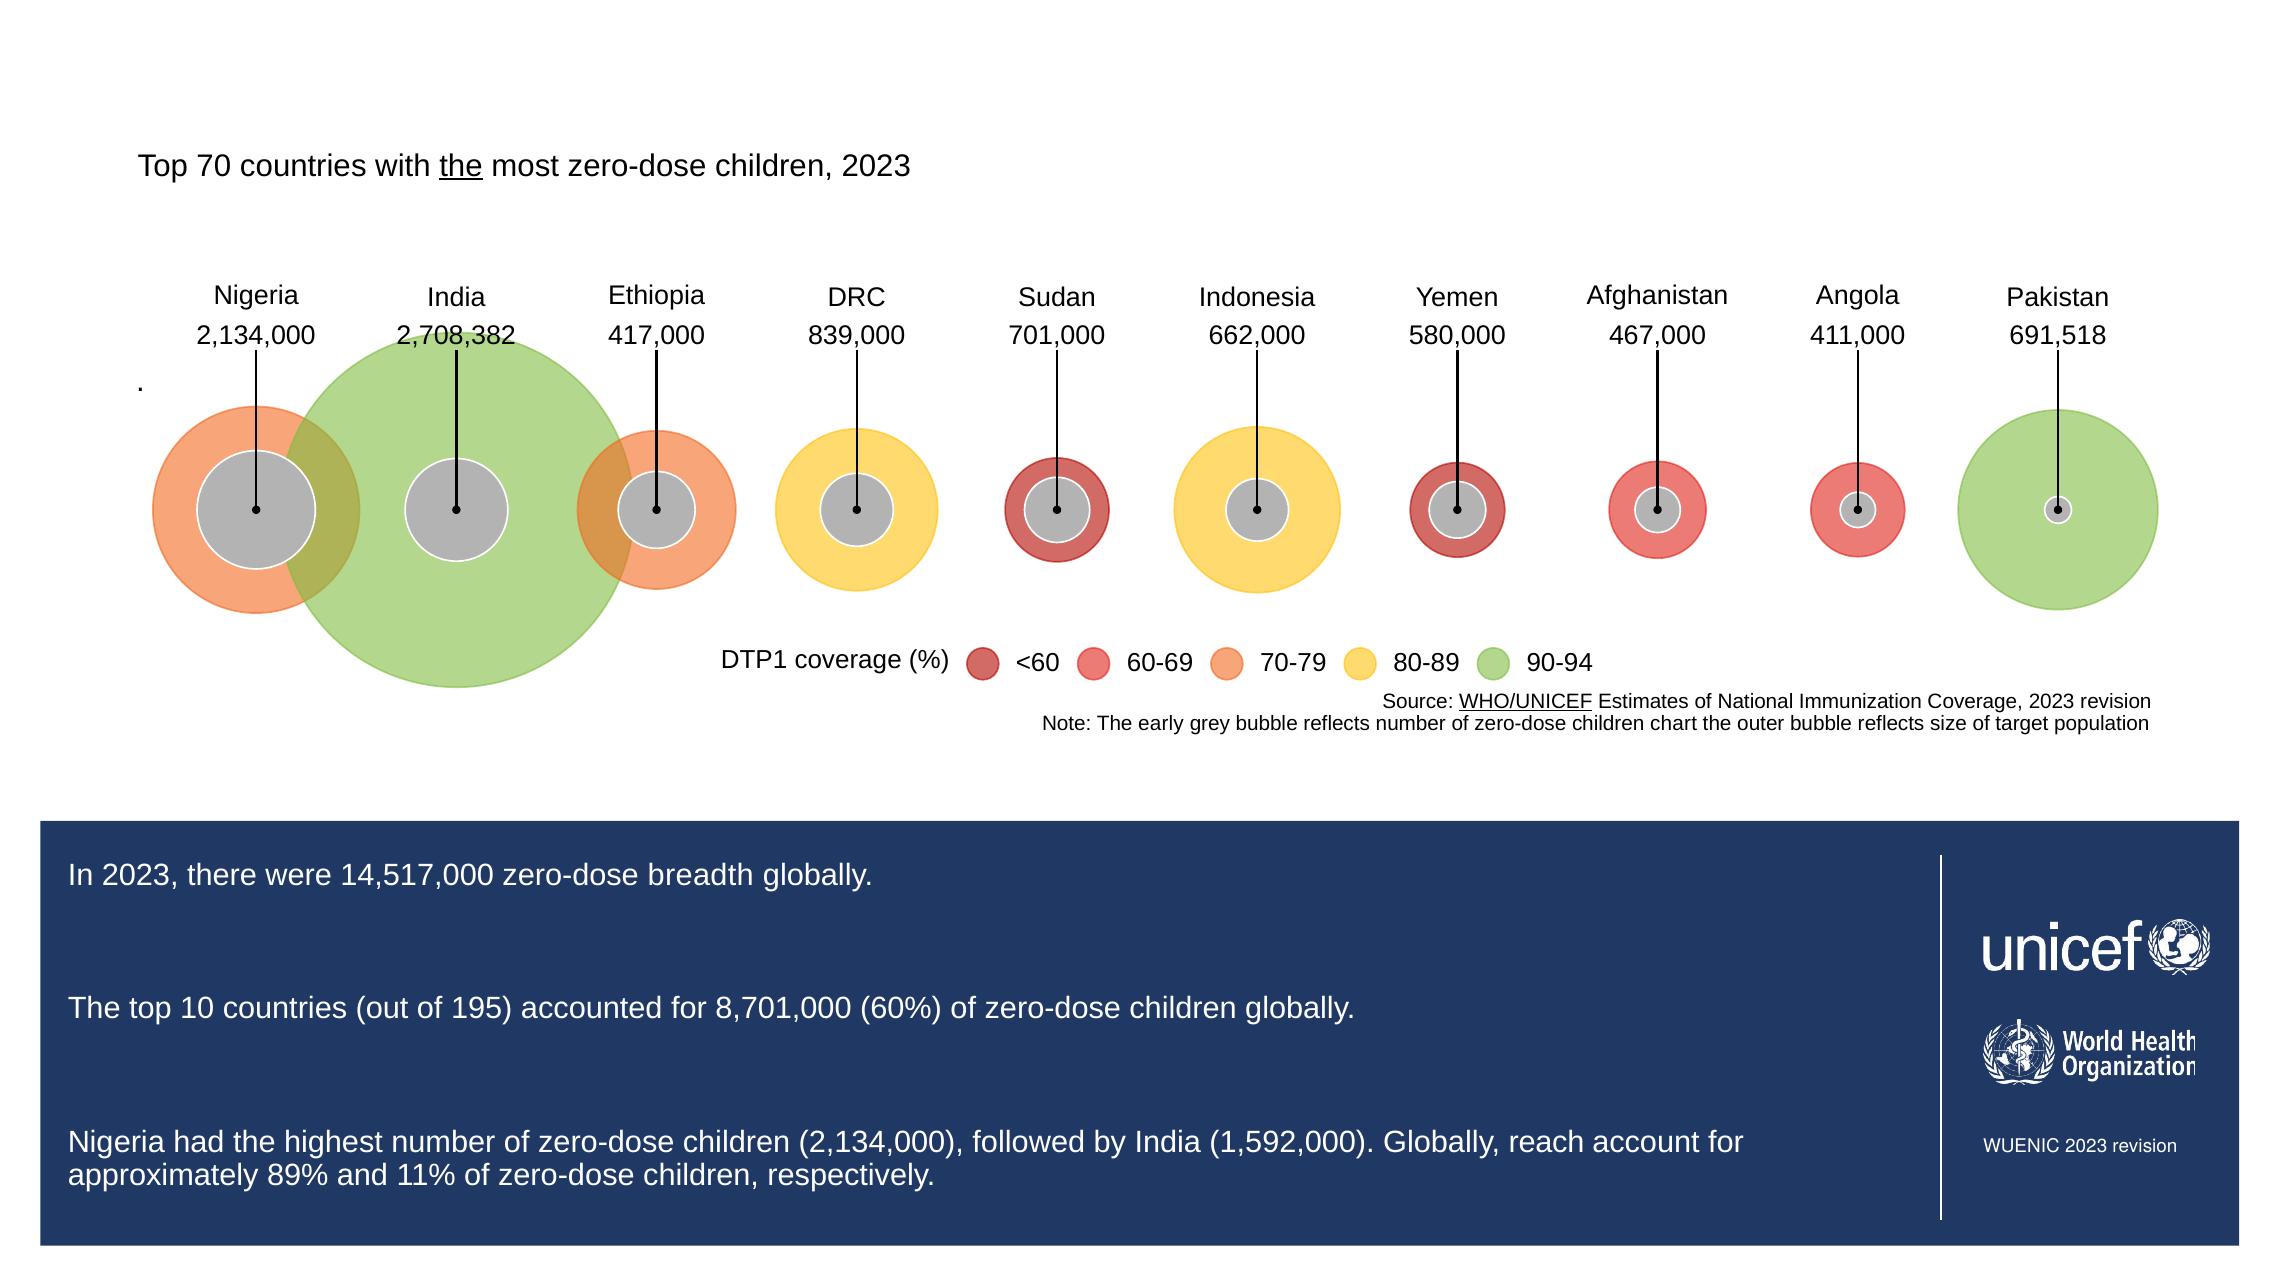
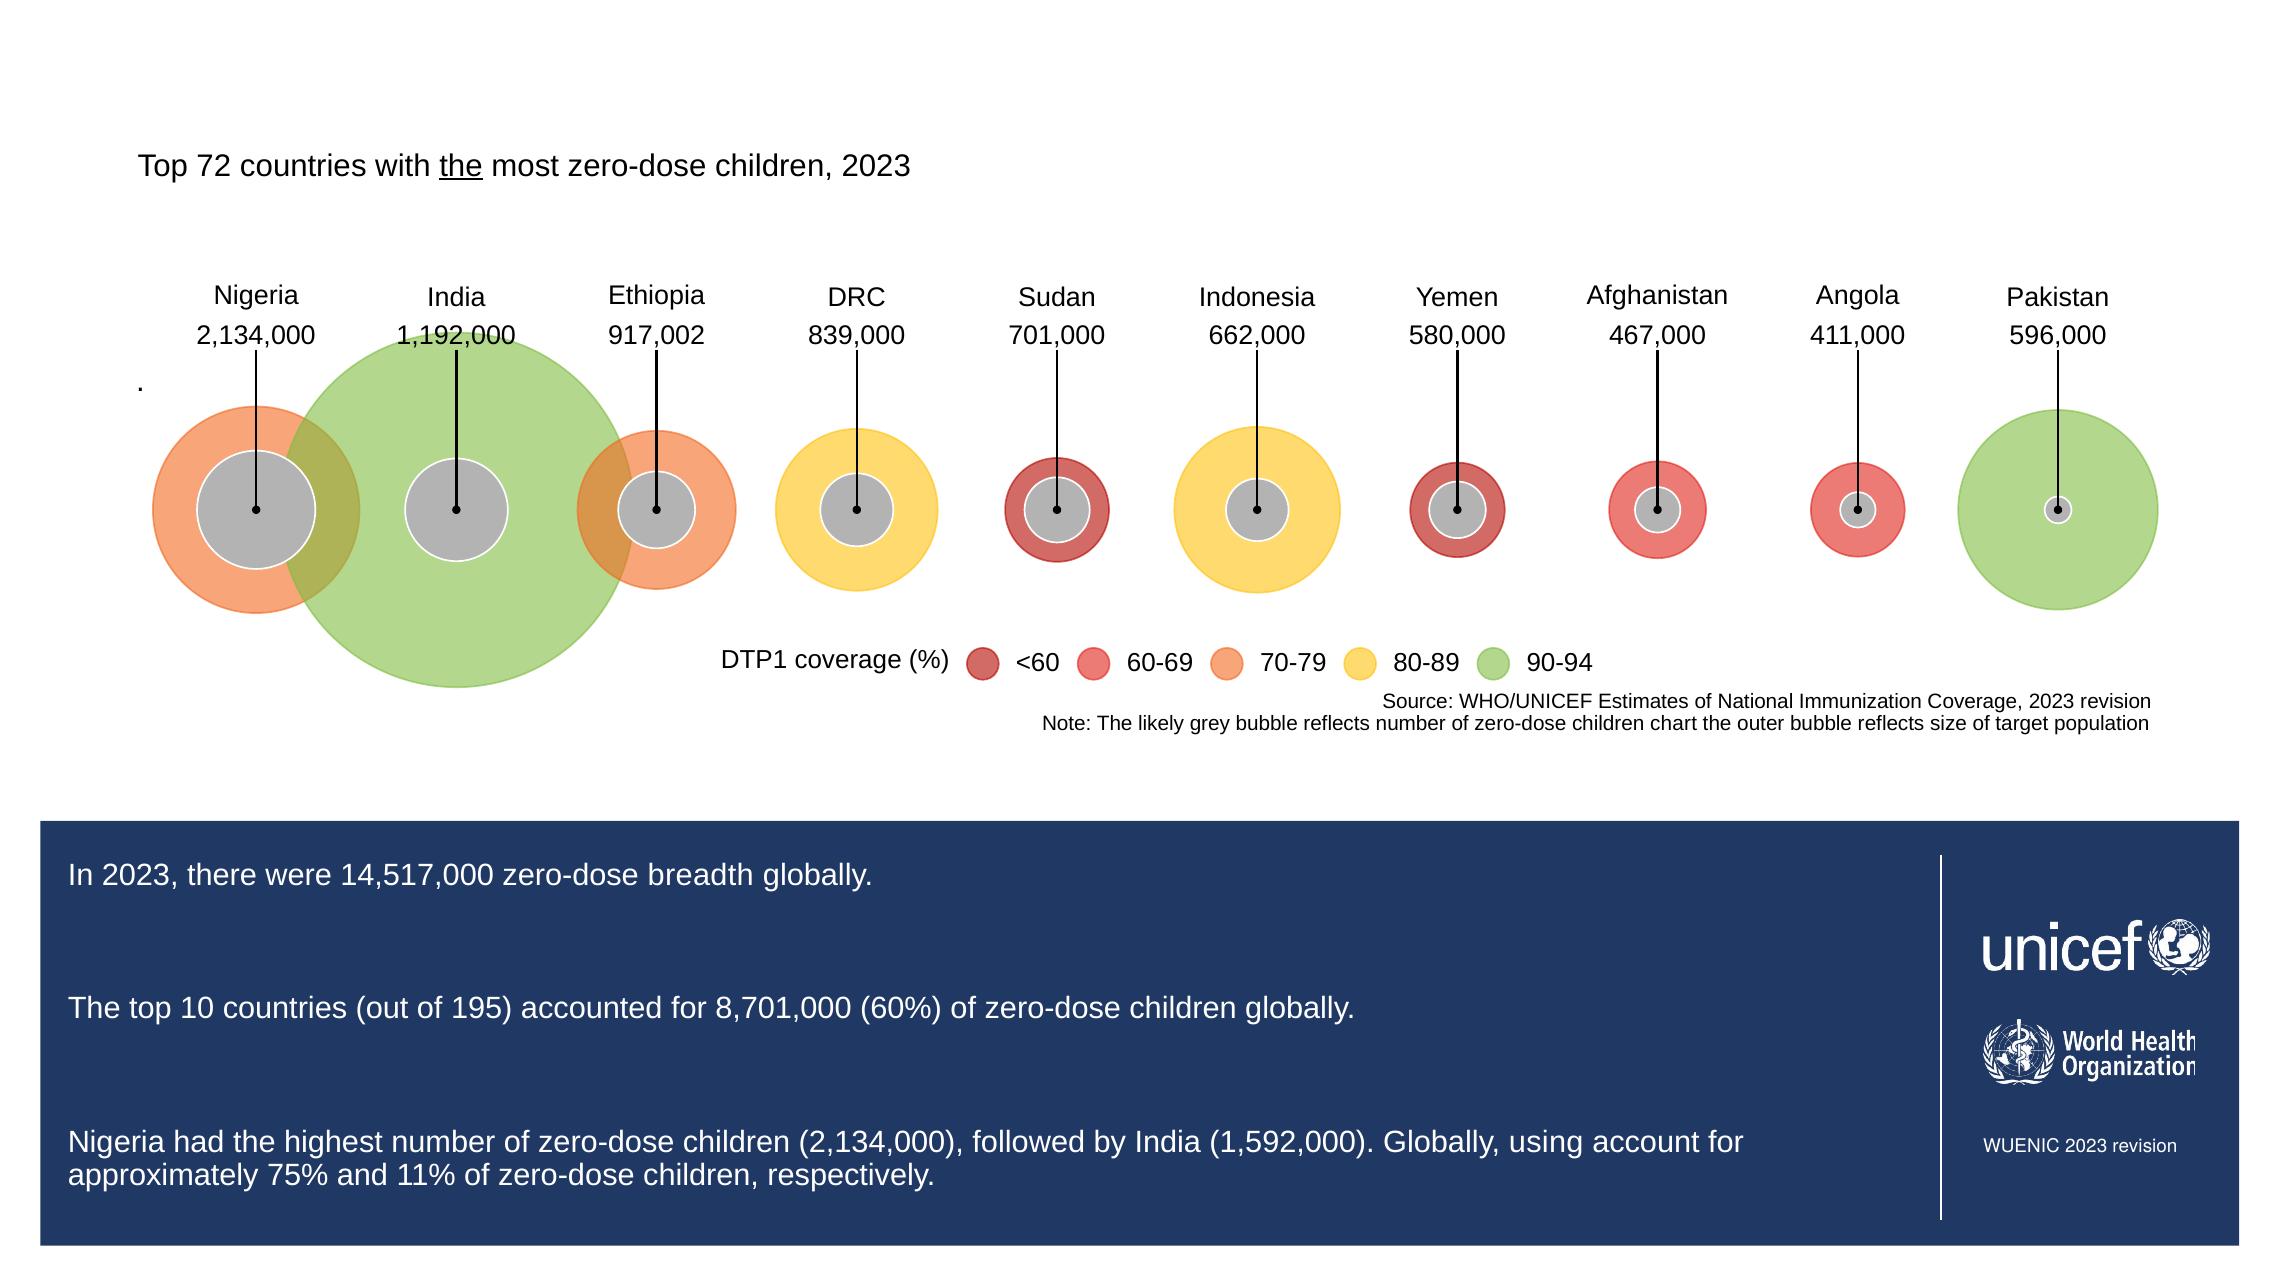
70: 70 -> 72 (214, 166)
2,708,382: 2,708,382 -> 1,192,000 (456, 335)
417,000: 417,000 -> 917,002 (657, 335)
691,518: 691,518 -> 596,000 (2058, 335)
WHO/UNICEF underline: present -> none (1526, 702)
early: early -> likely (1161, 724)
reach: reach -> using (1546, 1142)
89%: 89% -> 75% (298, 1176)
